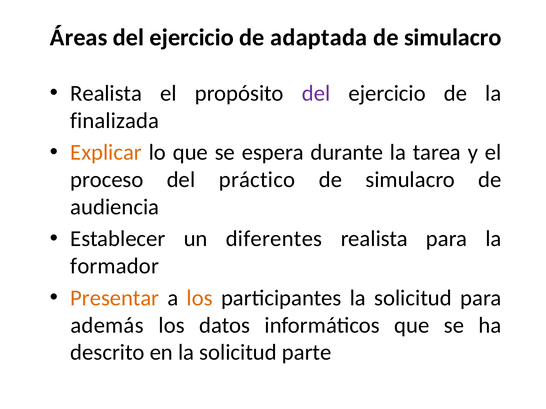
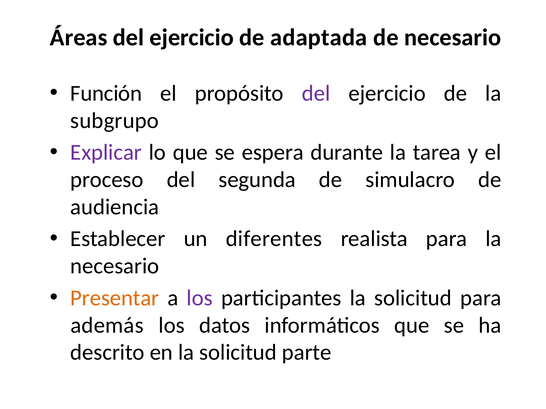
simulacro: simulacro -> necesario (453, 38)
Realista: Realista -> Función (106, 94)
finalizada: finalizada -> subgrupo (115, 121)
Explicar colour: orange -> purple (106, 153)
práctico: práctico -> segunda (257, 180)
formador: formador -> necesario (115, 266)
los colour: orange -> purple (200, 298)
